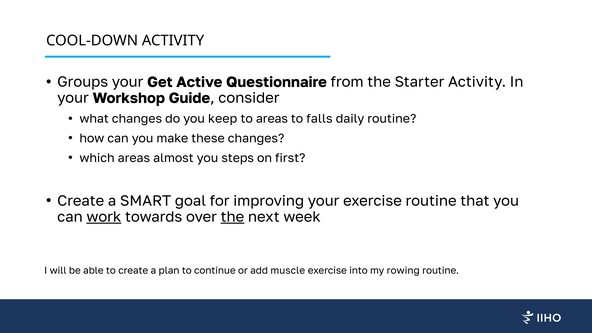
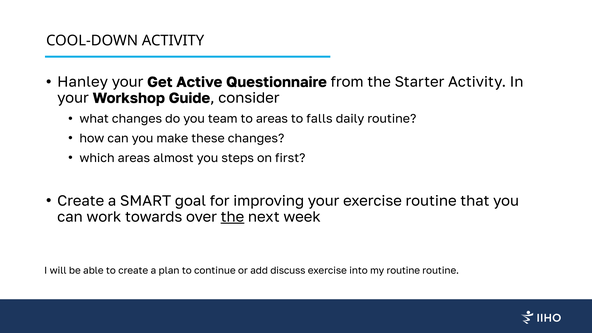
Groups: Groups -> Hanley (83, 82)
keep: keep -> team (223, 119)
work underline: present -> none (104, 217)
muscle: muscle -> discuss (288, 271)
my rowing: rowing -> routine (403, 271)
